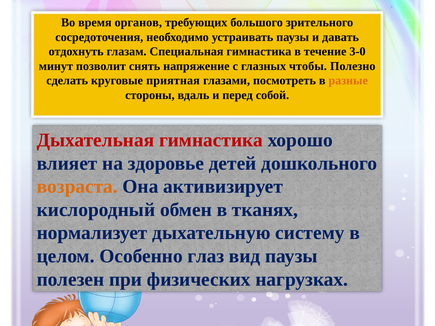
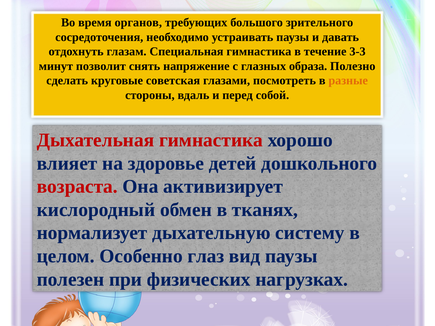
3-0: 3-0 -> 3-3 (358, 52)
чтобы: чтобы -> образа (308, 66)
приятная: приятная -> советская (173, 81)
возраста colour: orange -> red (77, 187)
